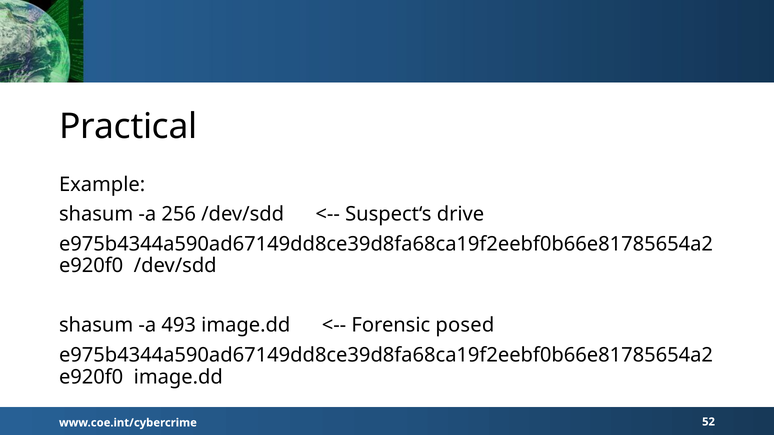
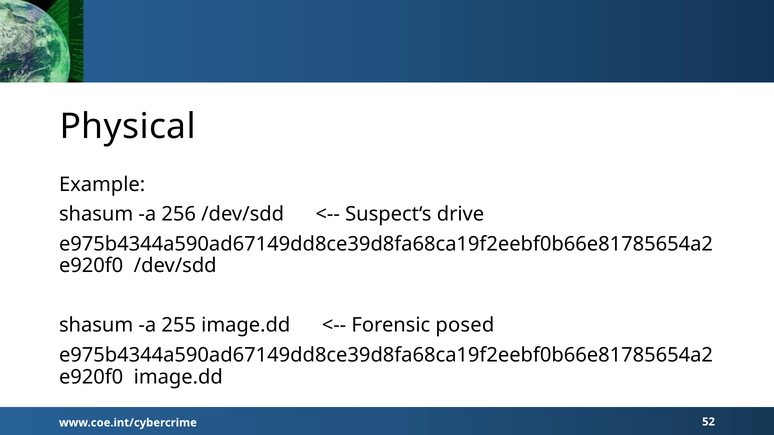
Practical: Practical -> Physical (128, 126)
493: 493 -> 255 (179, 326)
